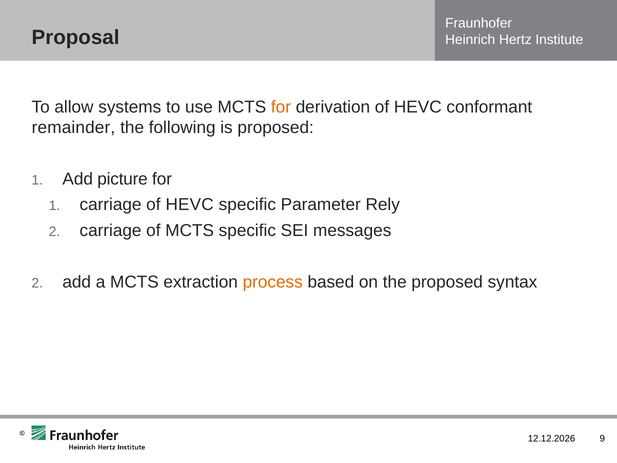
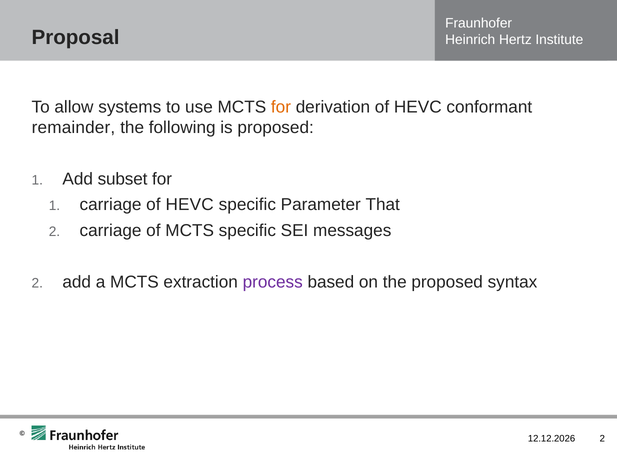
picture: picture -> subset (123, 179)
Rely: Rely -> That (383, 205)
process colour: orange -> purple (273, 282)
9: 9 -> 2 (602, 438)
